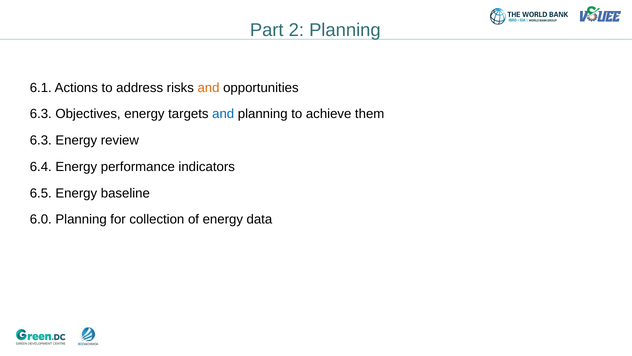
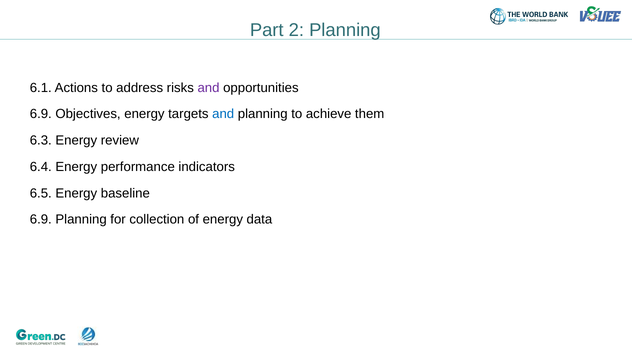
and colour: orange -> purple (209, 88)
6.3: 6.3 -> 6.9 (41, 114)
6.0: 6.0 -> 6.9 (41, 219)
